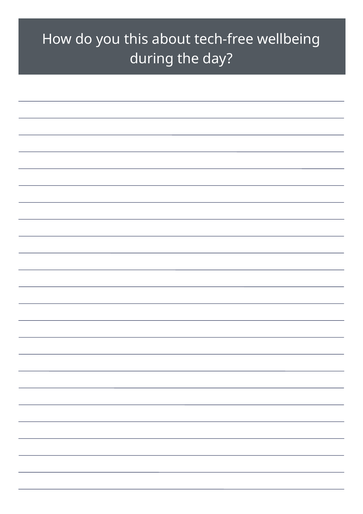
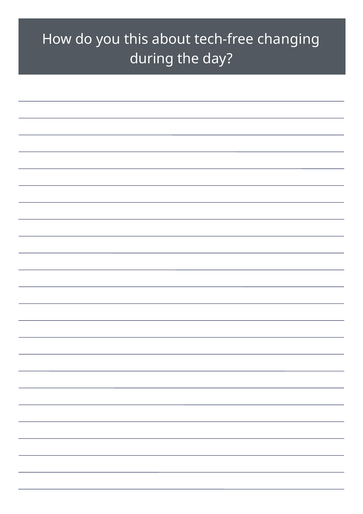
wellbeing: wellbeing -> changing (289, 39)
